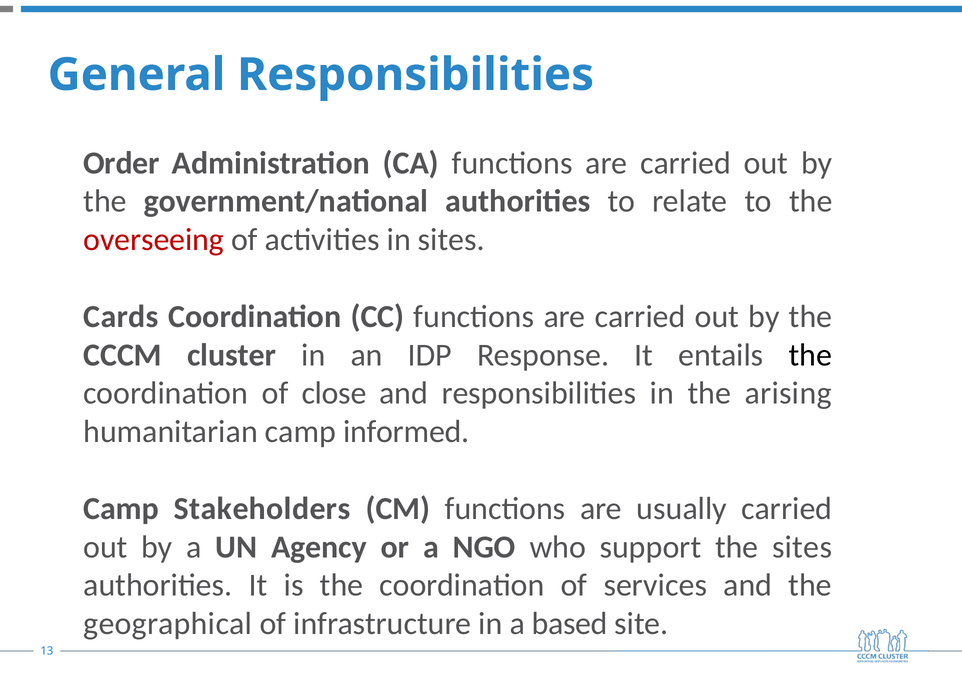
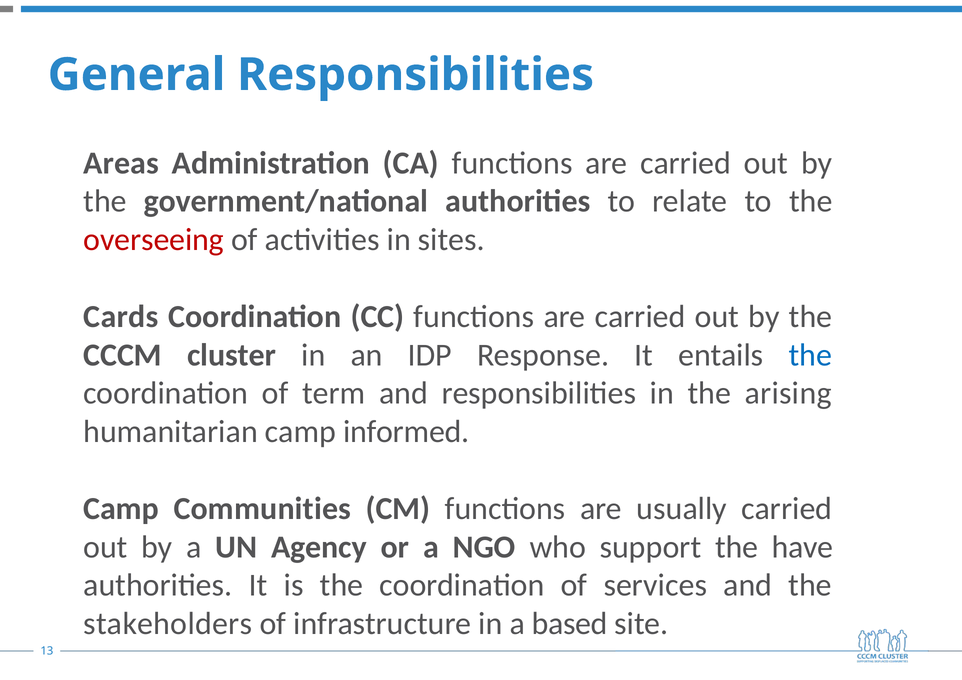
Order: Order -> Areas (121, 163)
the colour: black -> blue (810, 355)
close: close -> term (334, 393)
Stakeholders: Stakeholders -> Communities (262, 509)
the sites: sites -> have (802, 547)
geographical: geographical -> stakeholders (168, 624)
